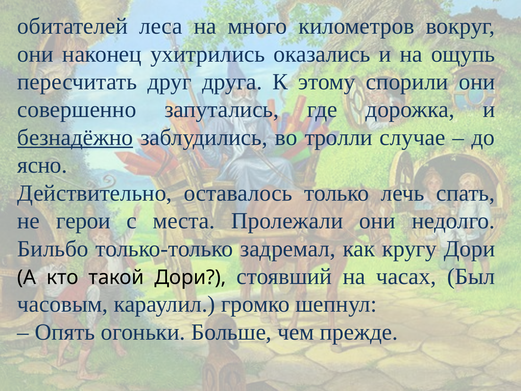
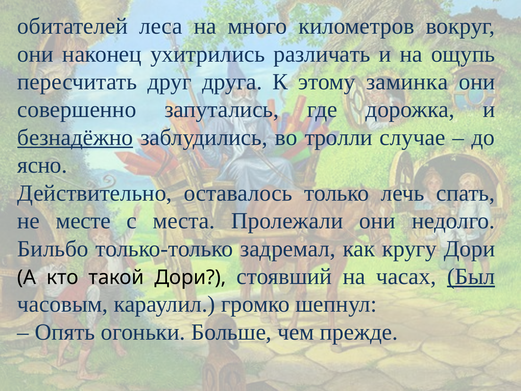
оказались: оказались -> различать (322, 54)
спорили: спорили -> заминка (407, 82)
герои: герои -> месте (83, 221)
Был underline: none -> present (471, 276)
